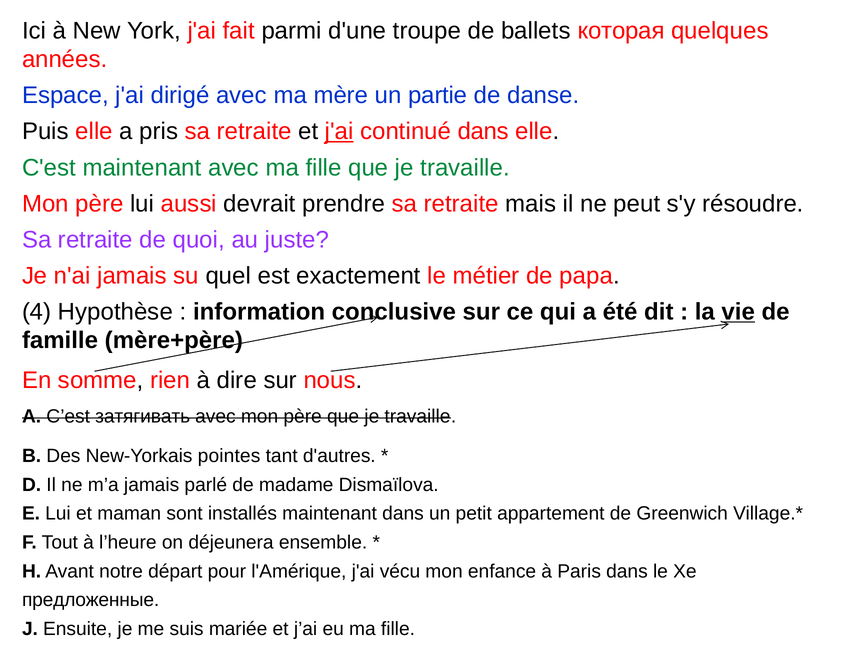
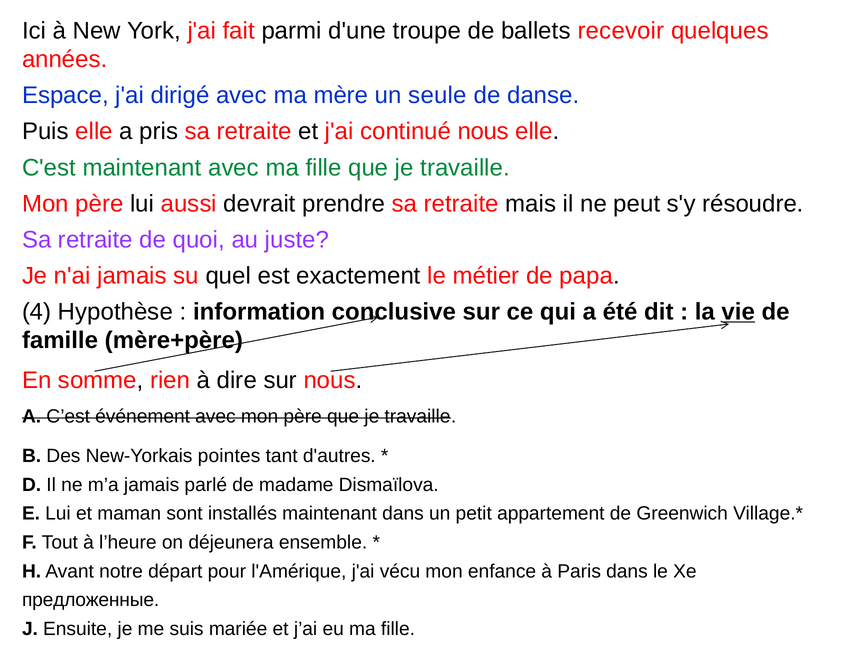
которая: которая -> recevoir (621, 31)
partie: partie -> seule (438, 96)
j'ai underline: present -> none (339, 132)
continué dans: dans -> nous (483, 132)
затягивать: затягивать -> événement (143, 417)
